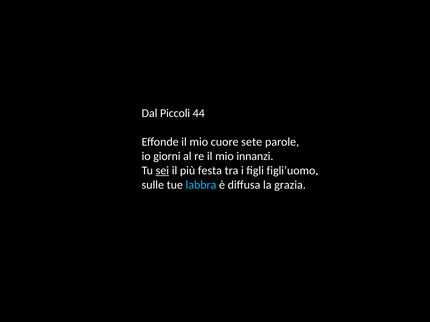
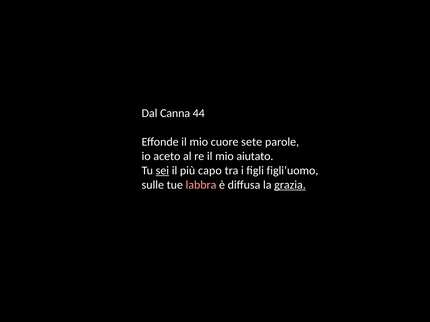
Piccoli: Piccoli -> Canna (175, 113)
giorni: giorni -> aceto (167, 156)
innanzi: innanzi -> aiutato (255, 156)
festa: festa -> capo (210, 171)
labbra colour: light blue -> pink (201, 185)
grazia underline: none -> present (290, 185)
